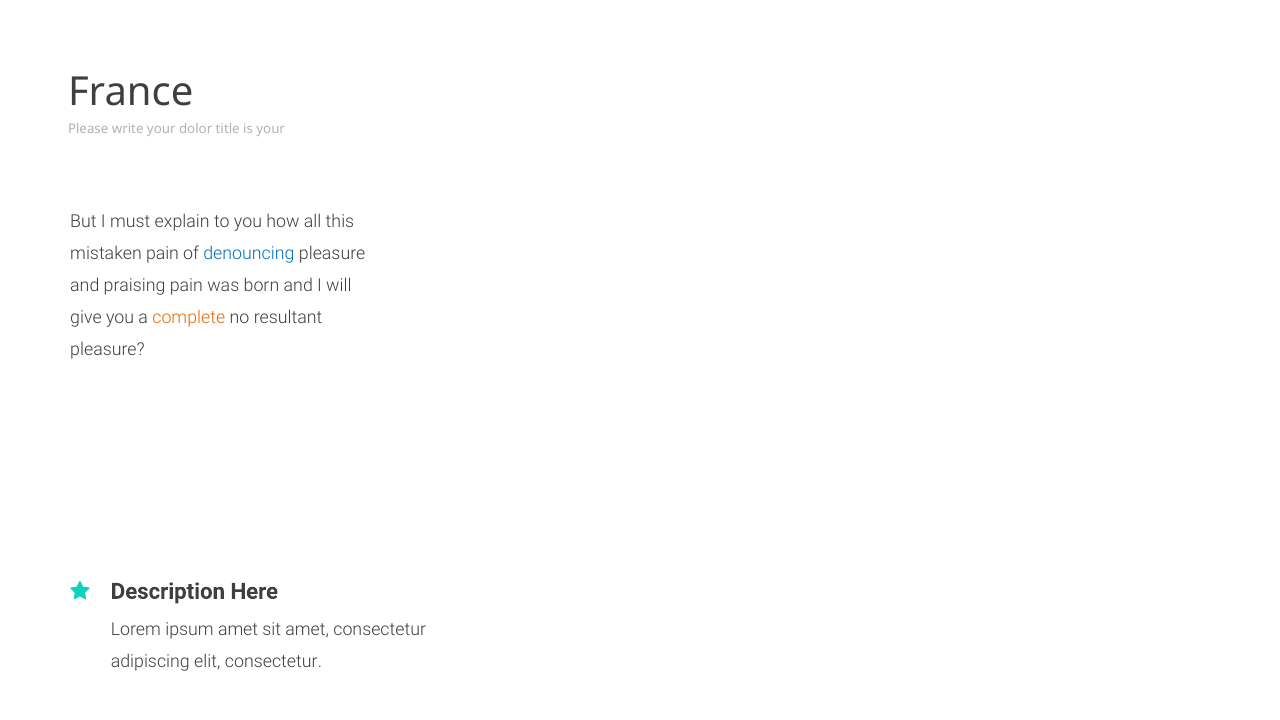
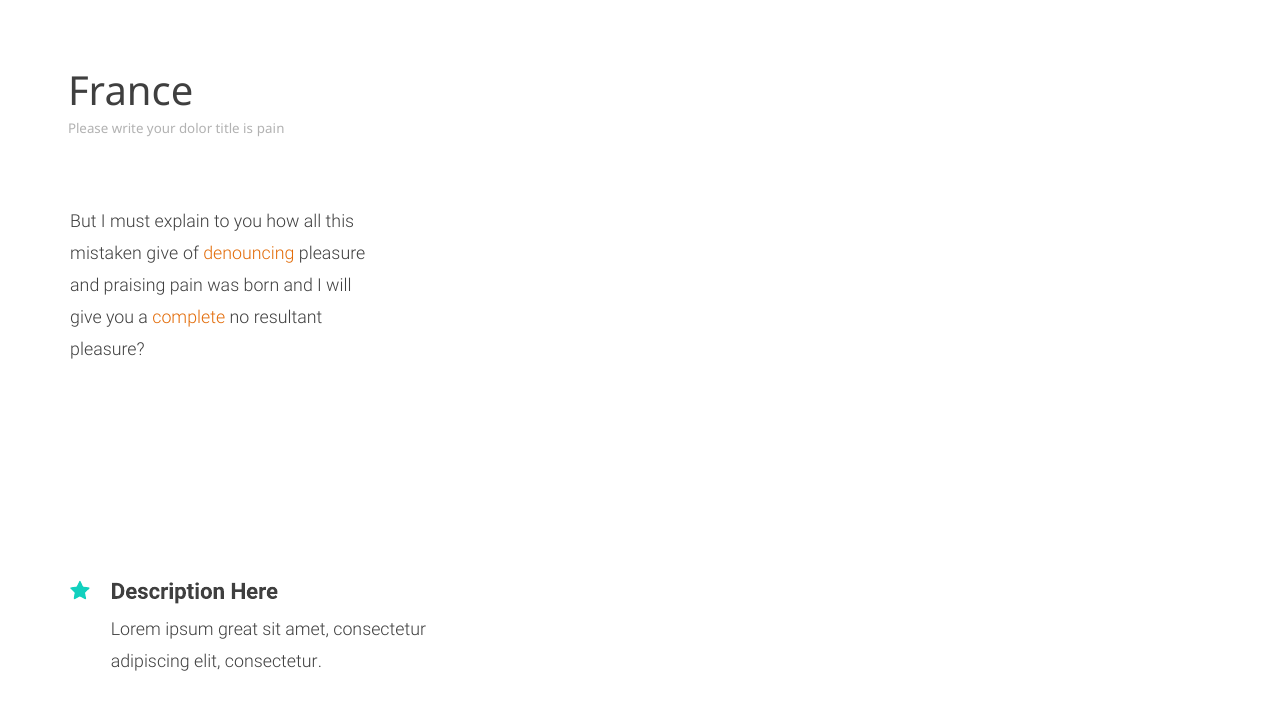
is your: your -> pain (271, 129)
mistaken pain: pain -> give (162, 254)
denouncing colour: blue -> orange (249, 254)
ipsum amet: amet -> great (238, 629)
